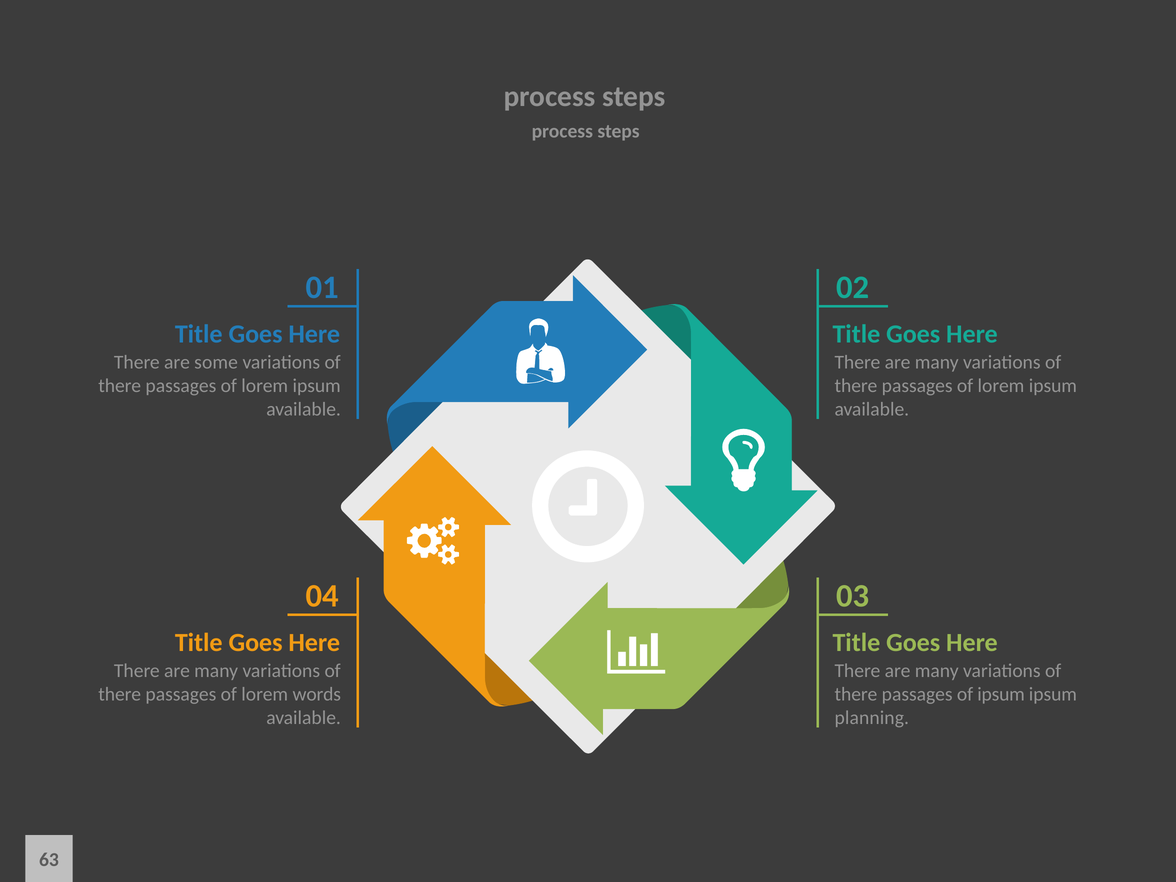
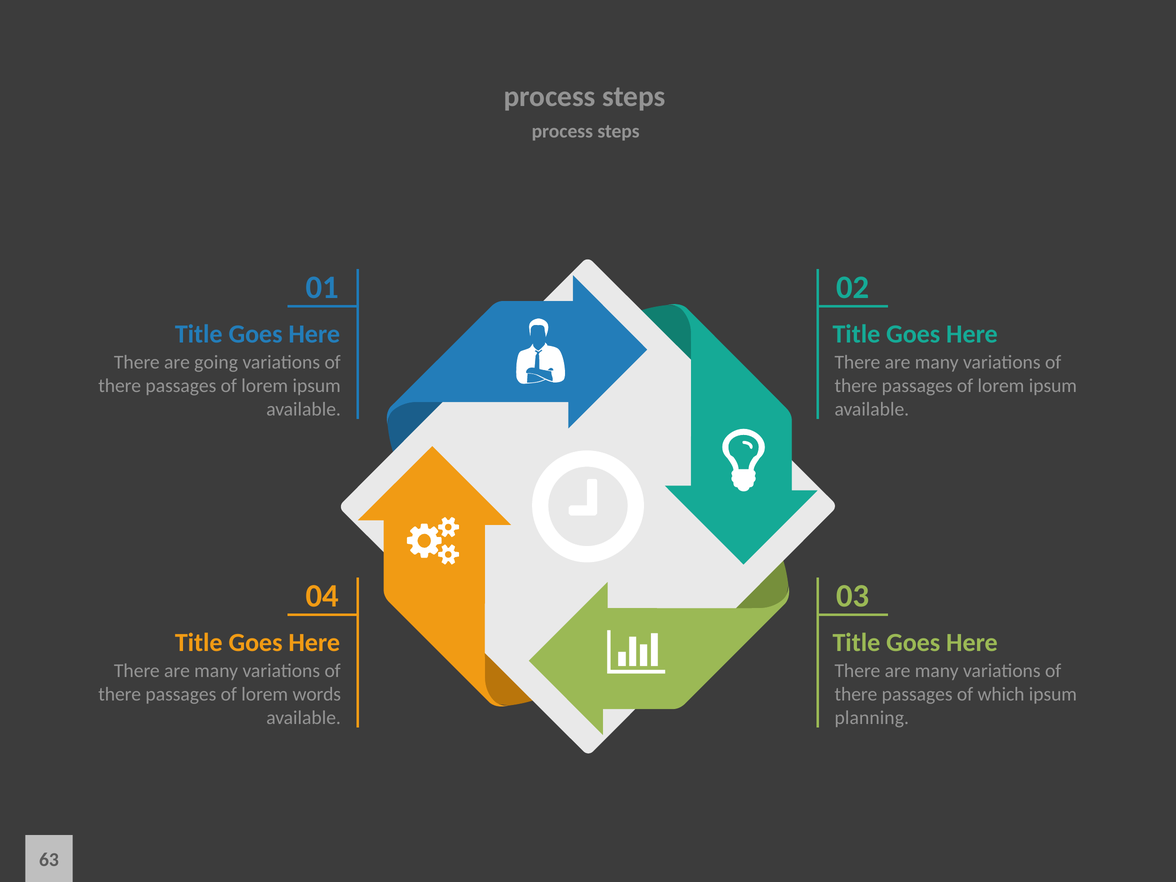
some: some -> going (216, 362)
of ipsum: ipsum -> which (1001, 694)
